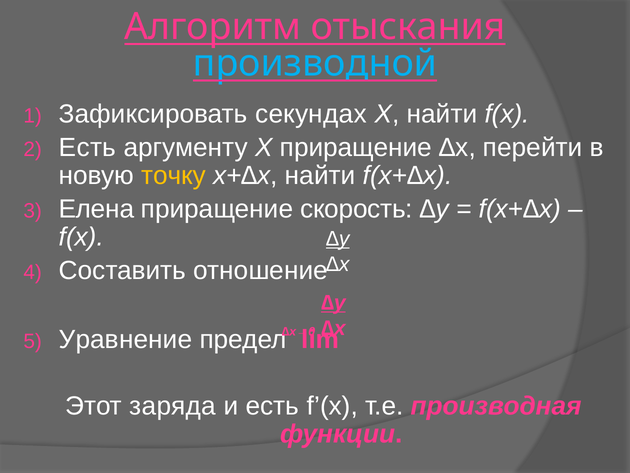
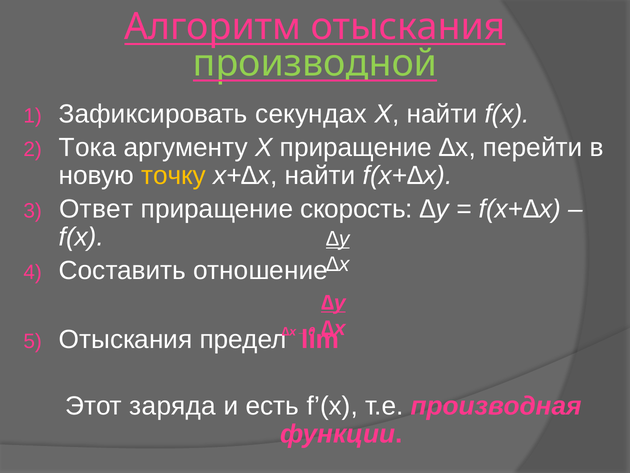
производной colour: light blue -> light green (315, 63)
Есть: Есть -> Тока (88, 147)
Елена: Елена -> Ответ (96, 209)
Уравнение: Уравнение -> Отыскания (126, 339)
